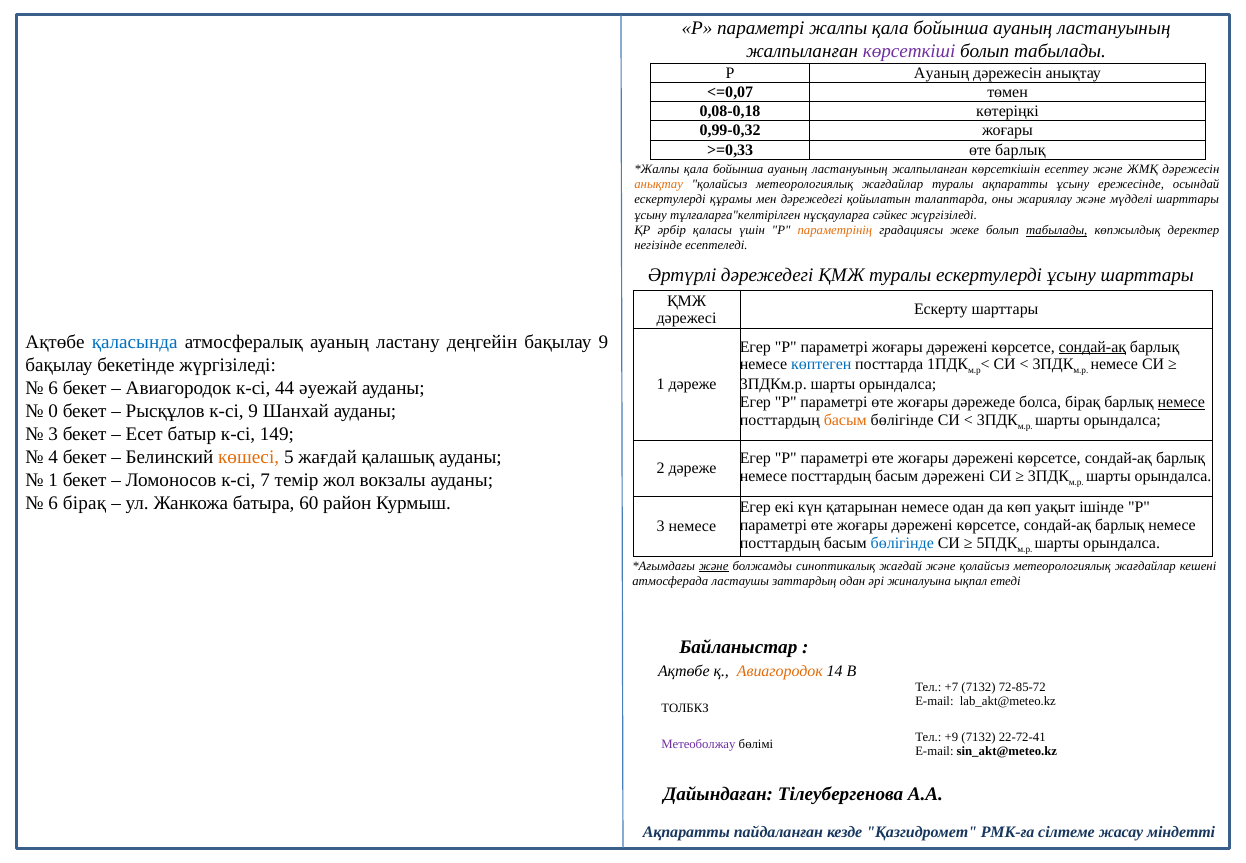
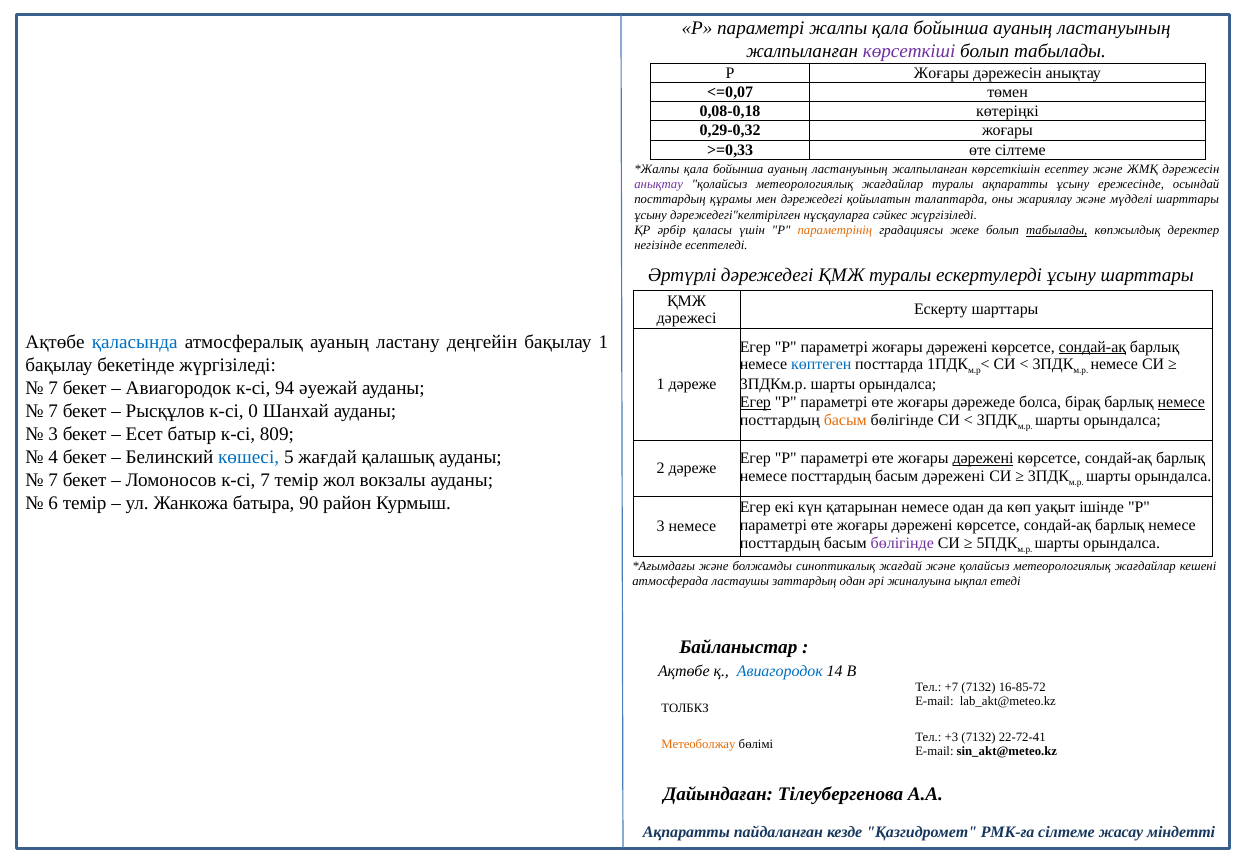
Р Ауаның: Ауаның -> Жоғары (942, 73)
0,99-0,32: 0,99-0,32 -> 0,29-0,32 (730, 130)
өте барлық: барлық -> сілтеме (1020, 150)
анықтау colour: orange -> purple (659, 184)
ескертулерді: ескертулерді -> посттардың (670, 200)
тұлғаларға"келтірілген: тұлғаларға"келтірілген -> дәрежедегі"келтірілген (735, 215)
бақылау 9: 9 -> 1 (603, 342)
6: 6 -> 7 (53, 388)
44: 44 -> 94 (285, 388)
Егер underline: none -> present (755, 402)
0: 0 -> 7 (53, 411)
к-сі 9: 9 -> 0 (253, 411)
149: 149 -> 809 (277, 434)
көшесі colour: orange -> blue (249, 457)
дәрежені underline: none -> present (983, 458)
1: 1 -> 7 (53, 480)
6 бірақ: бірақ -> темір (85, 503)
60: 60 -> 90 (309, 503)
бөлігінде colour: blue -> purple (902, 543)
және underline: present -> none (714, 566)
Авиагородок colour: orange -> blue (780, 671)
72-85-72: 72-85-72 -> 16-85-72 (1022, 687)
+9: +9 -> +3 (951, 737)
Метеоболжау colour: purple -> orange (698, 744)
